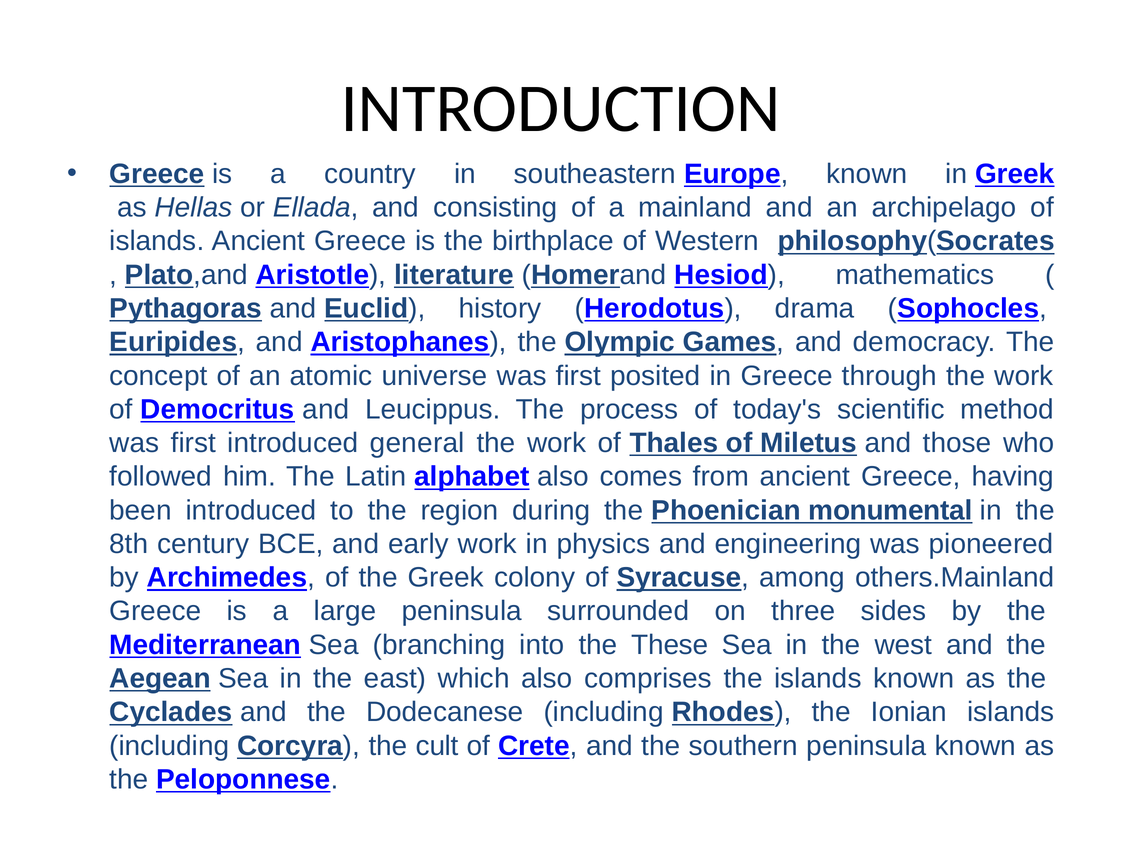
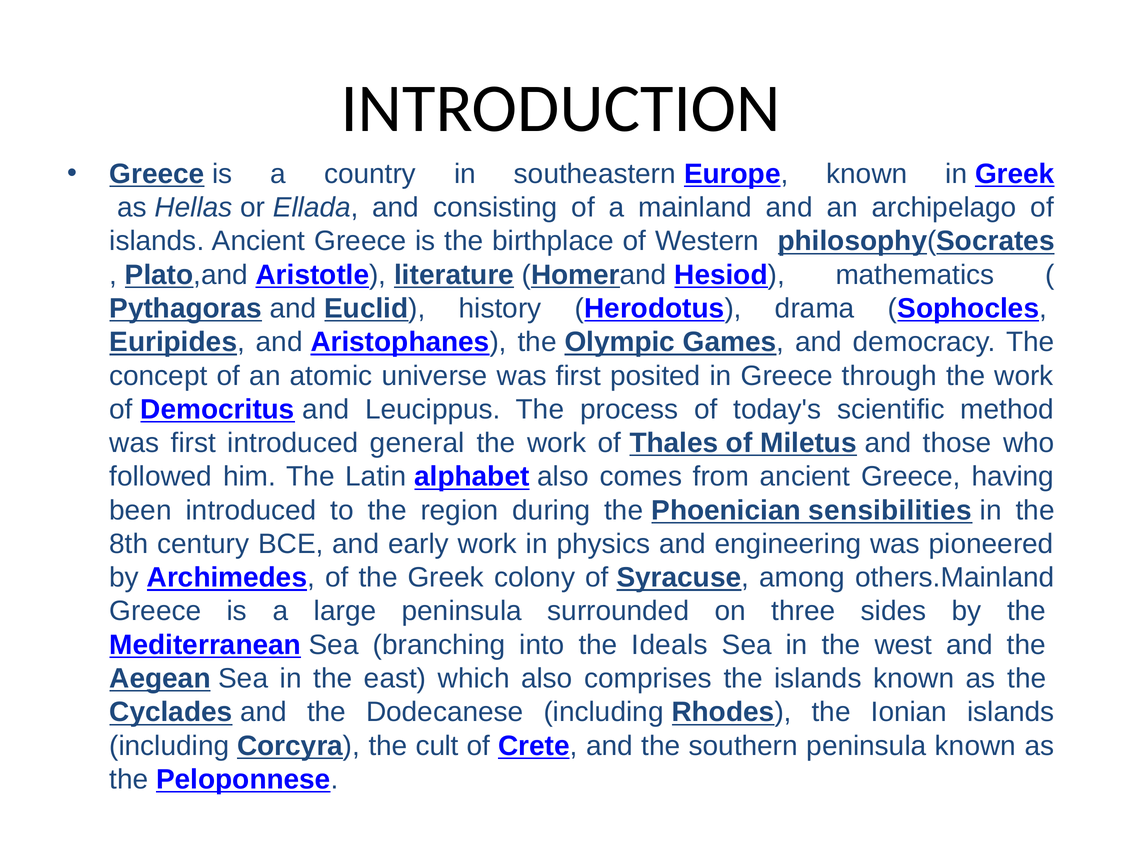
monumental: monumental -> sensibilities (890, 511)
These: These -> Ideals (670, 645)
